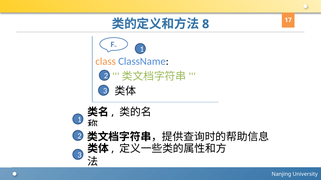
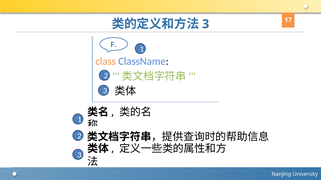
8: 8 -> 3 (206, 24)
